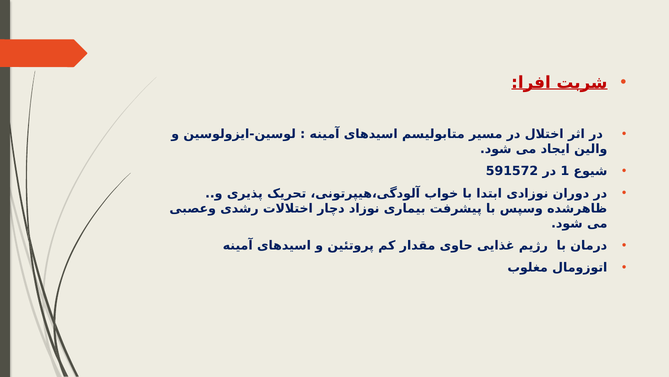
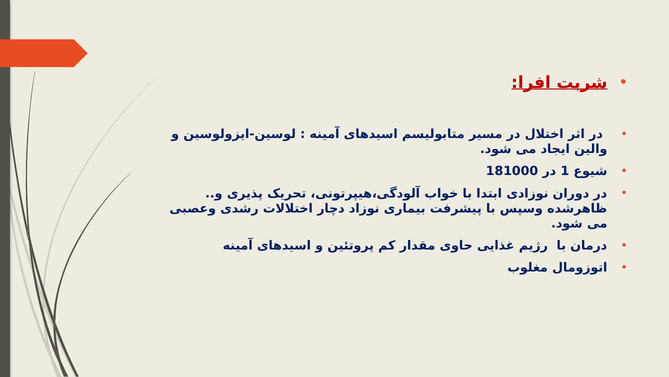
591572: 591572 -> 181000 (512, 171)
